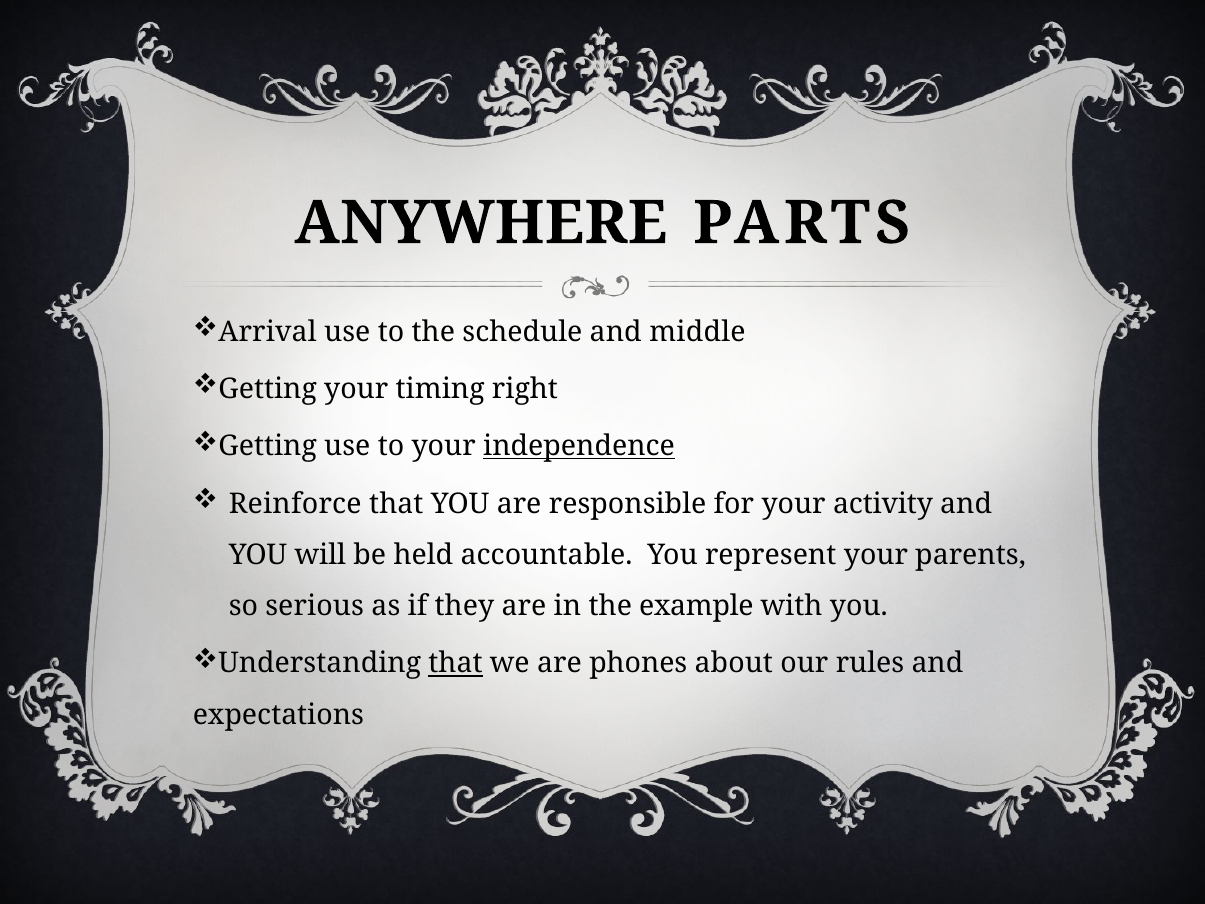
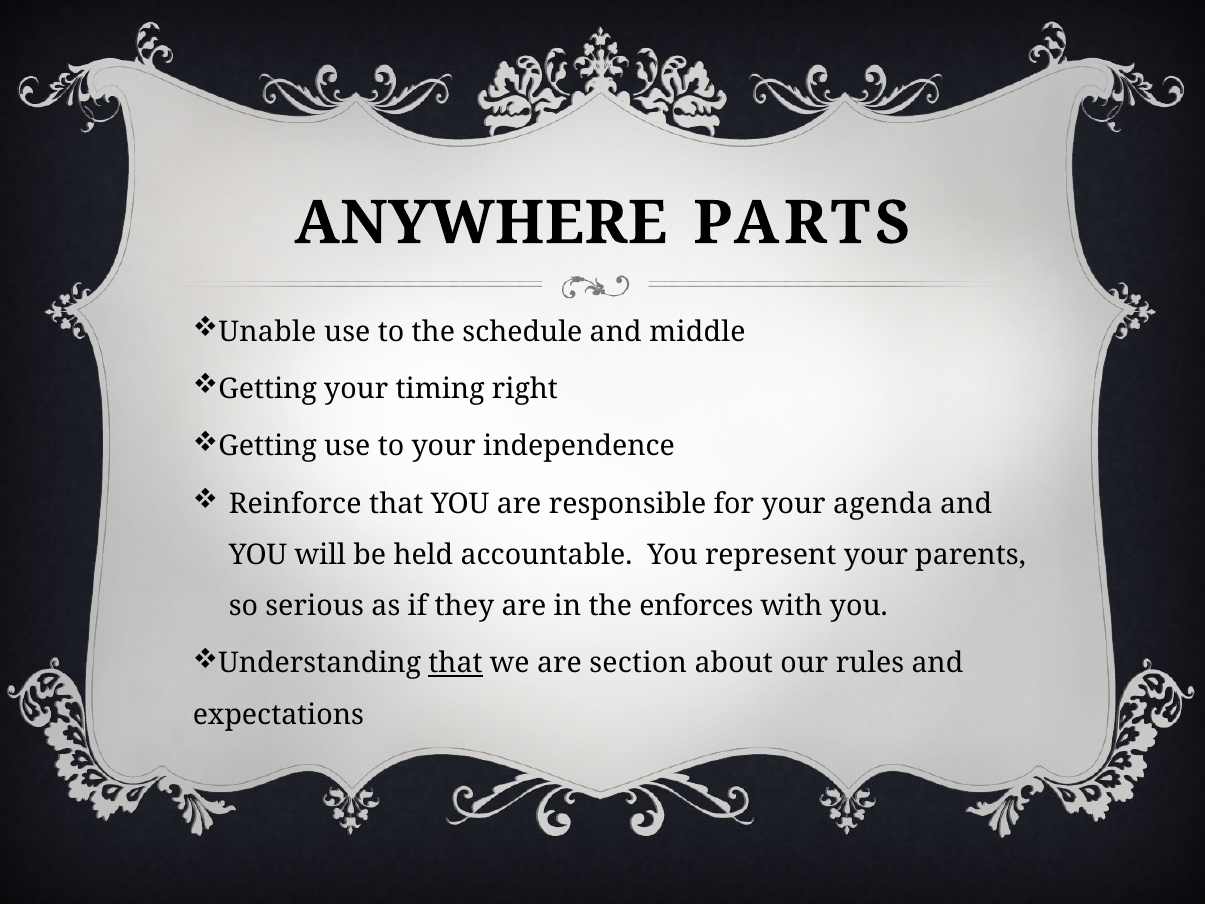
Arrival: Arrival -> Unable (268, 332)
independence underline: present -> none (579, 446)
activity: activity -> agenda (883, 504)
example: example -> enforces (696, 606)
phones: phones -> section (638, 663)
